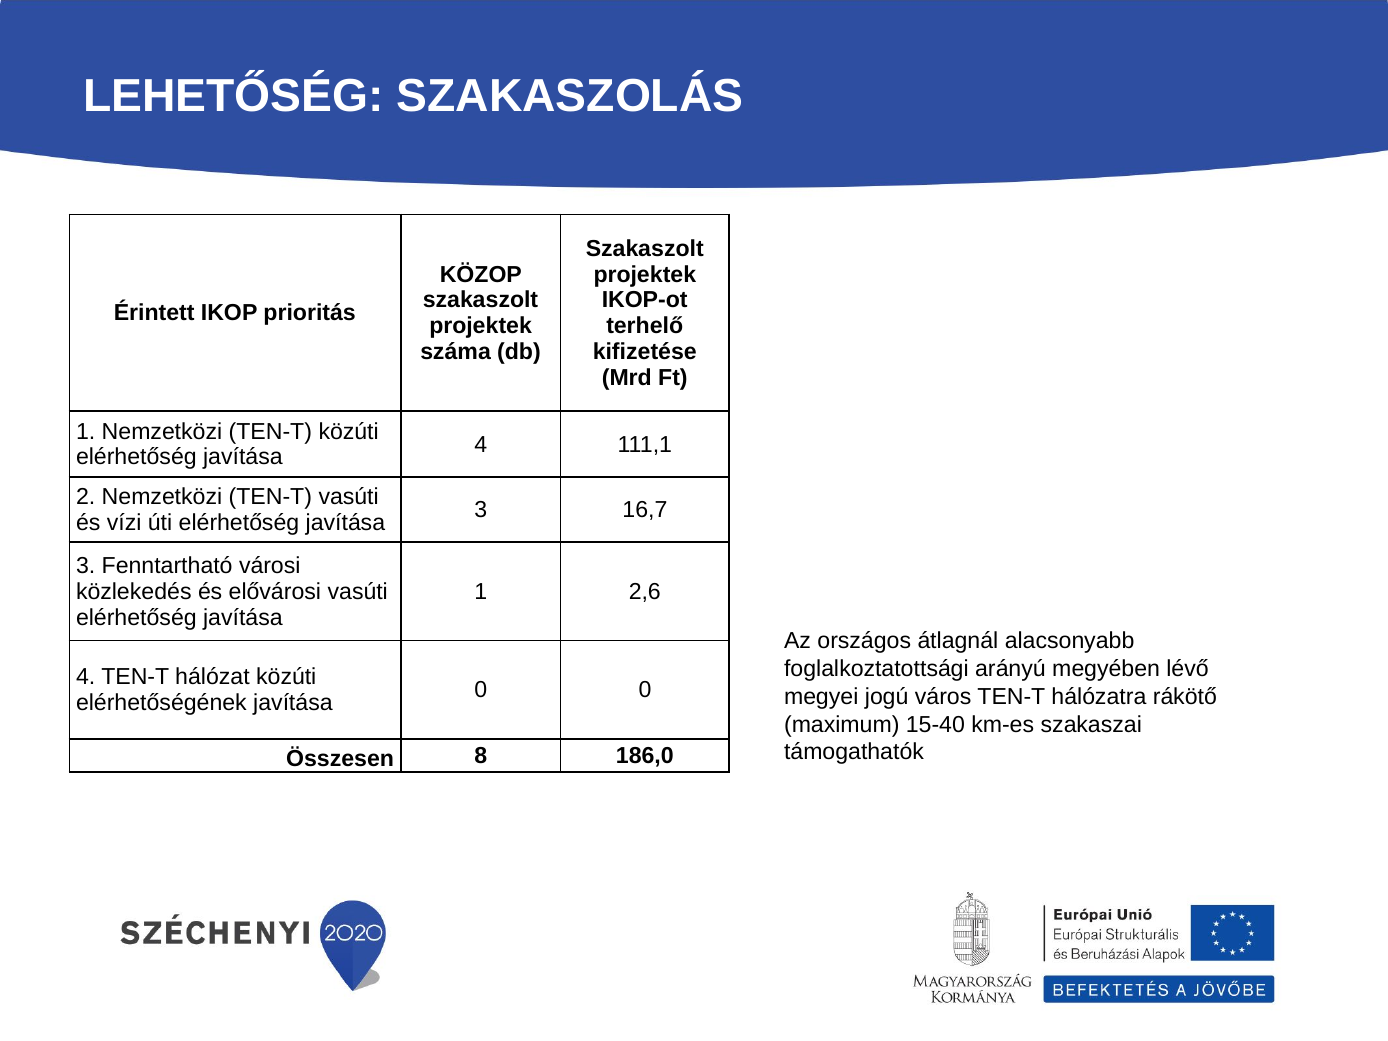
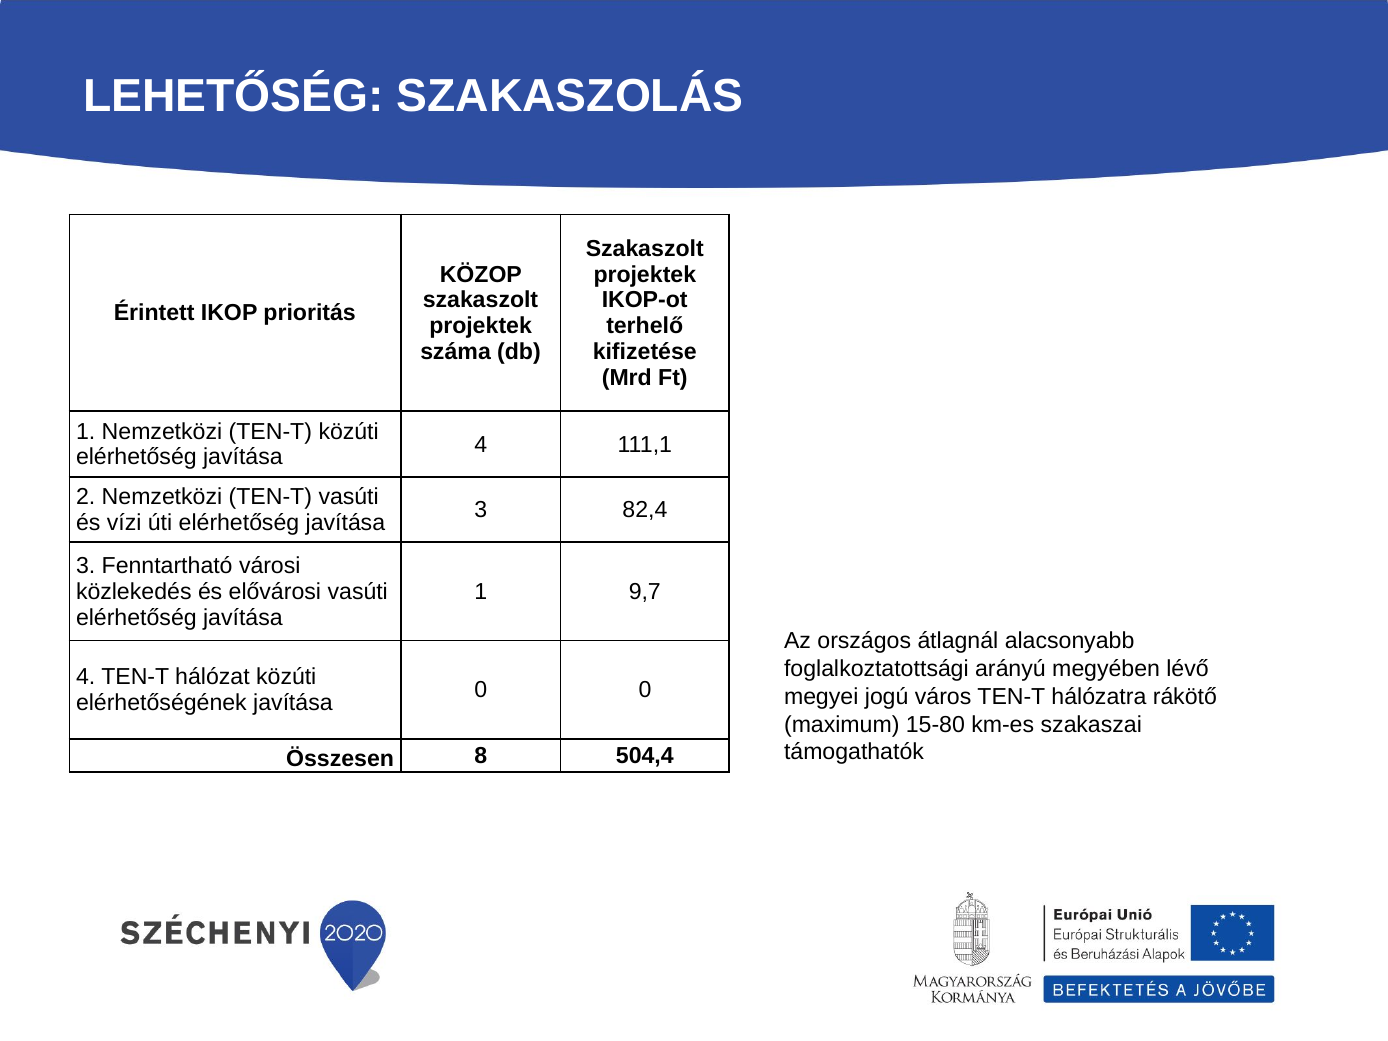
16,7: 16,7 -> 82,4 (645, 510)
2,6: 2,6 -> 9,7 (645, 592)
15-40: 15-40 -> 15-80 (935, 724)
186,0: 186,0 -> 504,4 (645, 756)
